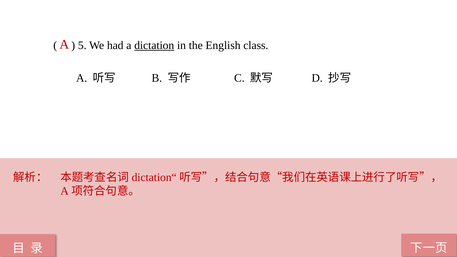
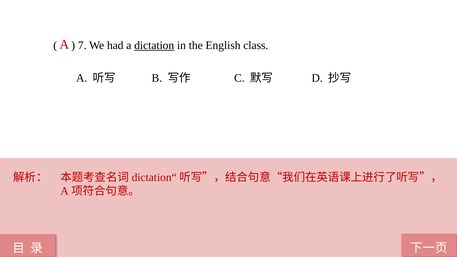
5: 5 -> 7 (82, 45)
